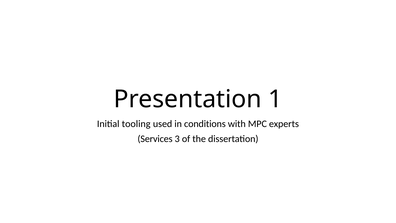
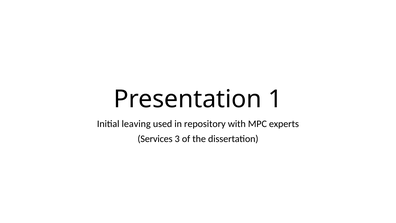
tooling: tooling -> leaving (136, 124)
conditions: conditions -> repository (205, 124)
